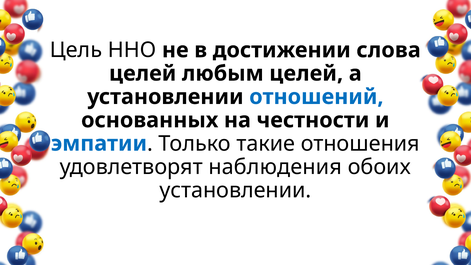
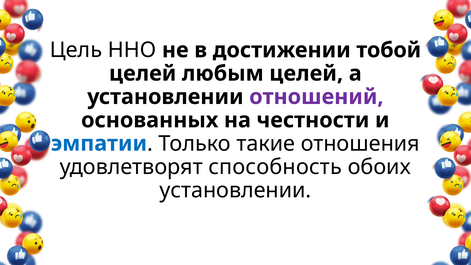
слова: слова -> тобой (389, 50)
отношений colour: blue -> purple (316, 97)
наблюдения: наблюдения -> способность (275, 167)
